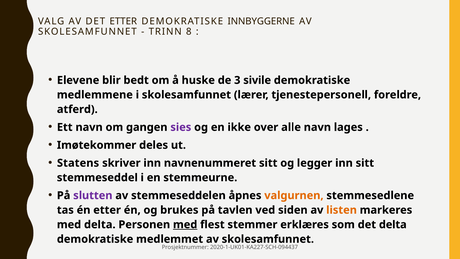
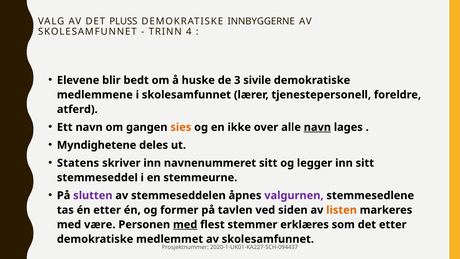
DET ETTER: ETTER -> PLUSS (123, 21)
8: 8 -> 4 (189, 32)
sies colour: purple -> orange (181, 127)
navn underline: none -> present (317, 127)
Imøtekommer: Imøtekommer -> Myndighetene (97, 145)
valgurnen colour: orange -> purple (294, 195)
brukes: brukes -> former (179, 210)
med delta: delta -> være (100, 224)
det delta: delta -> etter (393, 224)
